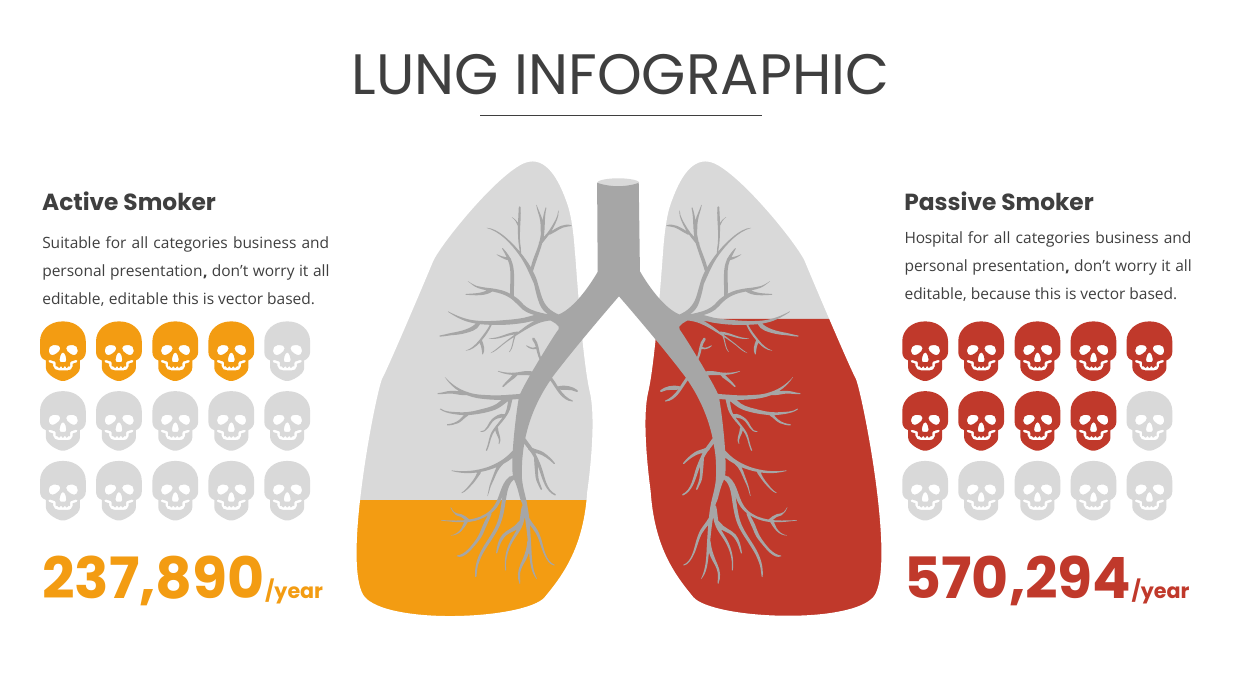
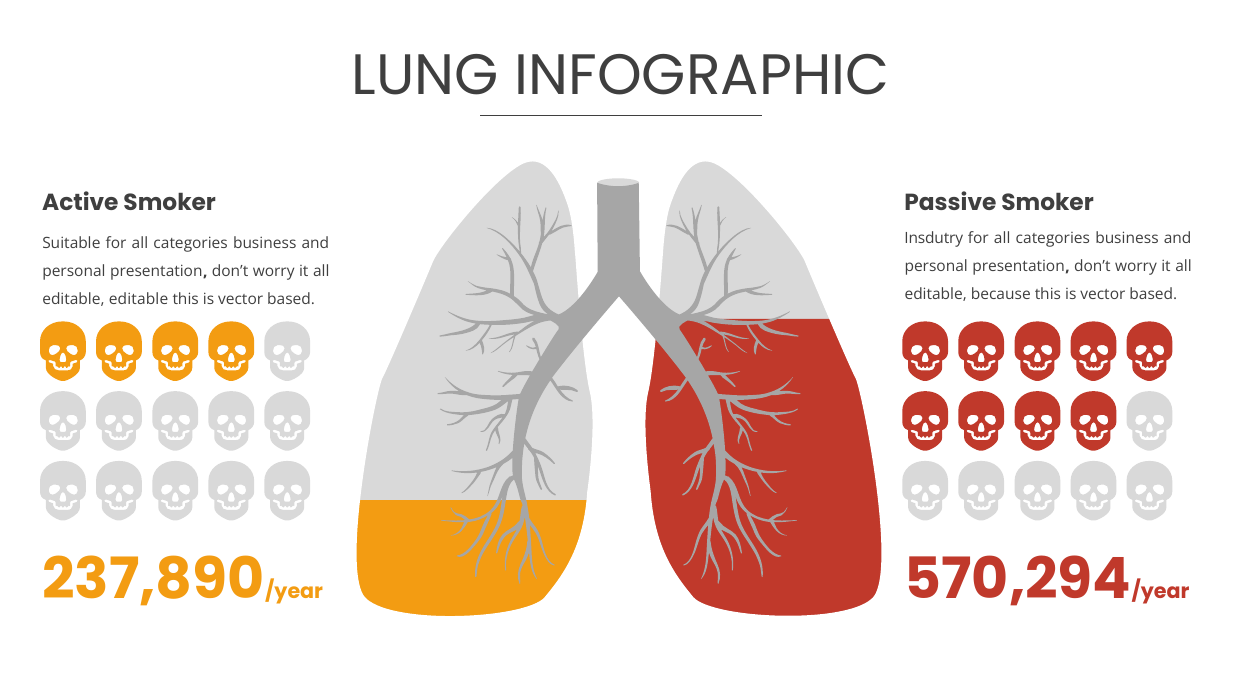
Hospital: Hospital -> Insdutry (934, 238)
